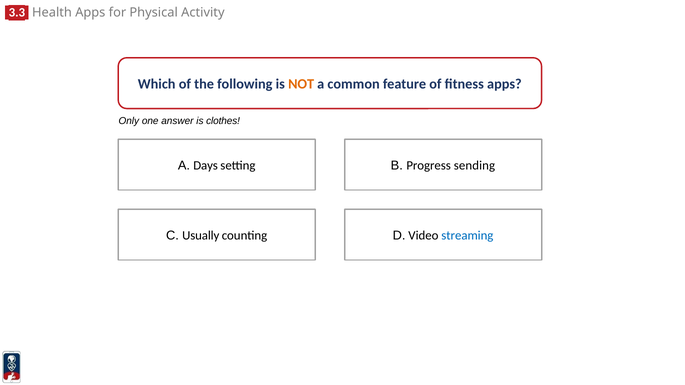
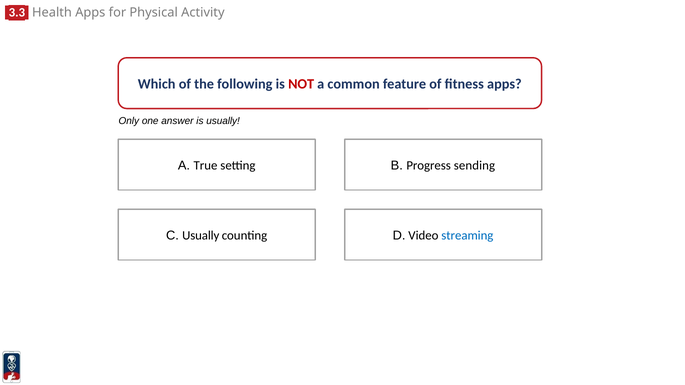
NOT colour: orange -> red (301, 84)
is clothes: clothes -> usually (223, 121)
Days: Days -> True (206, 166)
